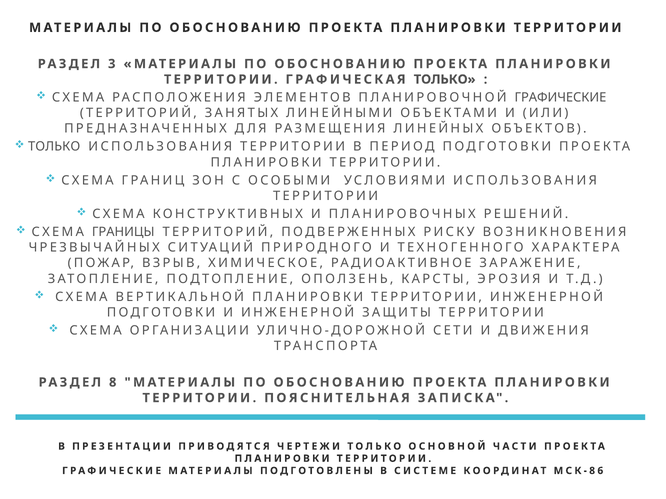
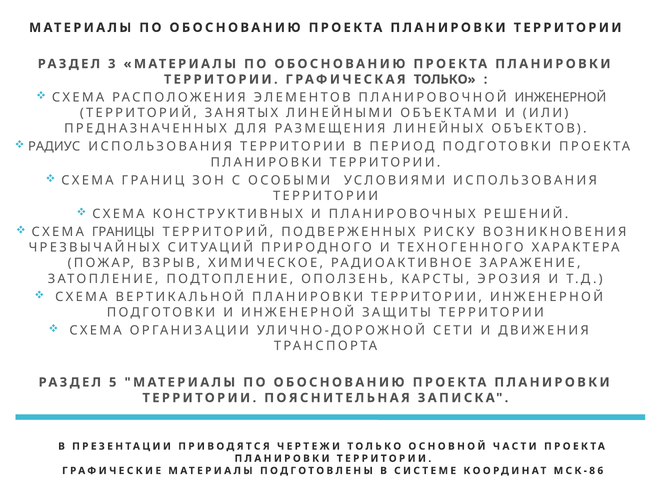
ПЛАНИРОВОЧНОЙ ГРАФИЧЕСКИЕ: ГРАФИЧЕСКИЕ -> ИНЖЕНЕРНОЙ (560, 98)
ТОЛЬКО: ТОЛЬКО -> РАДИУС (54, 147)
8: 8 -> 5 (113, 383)
